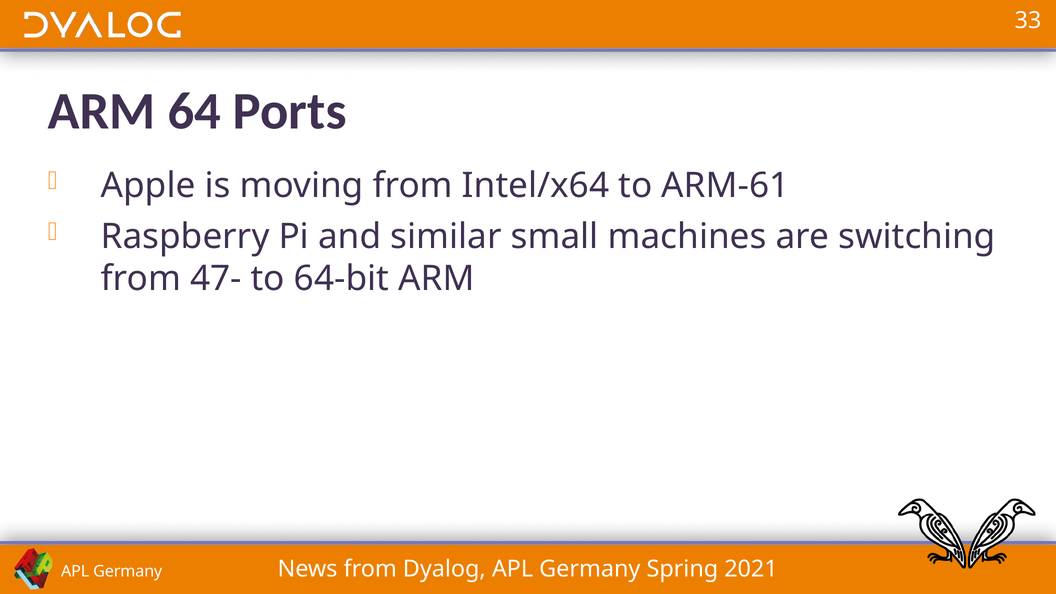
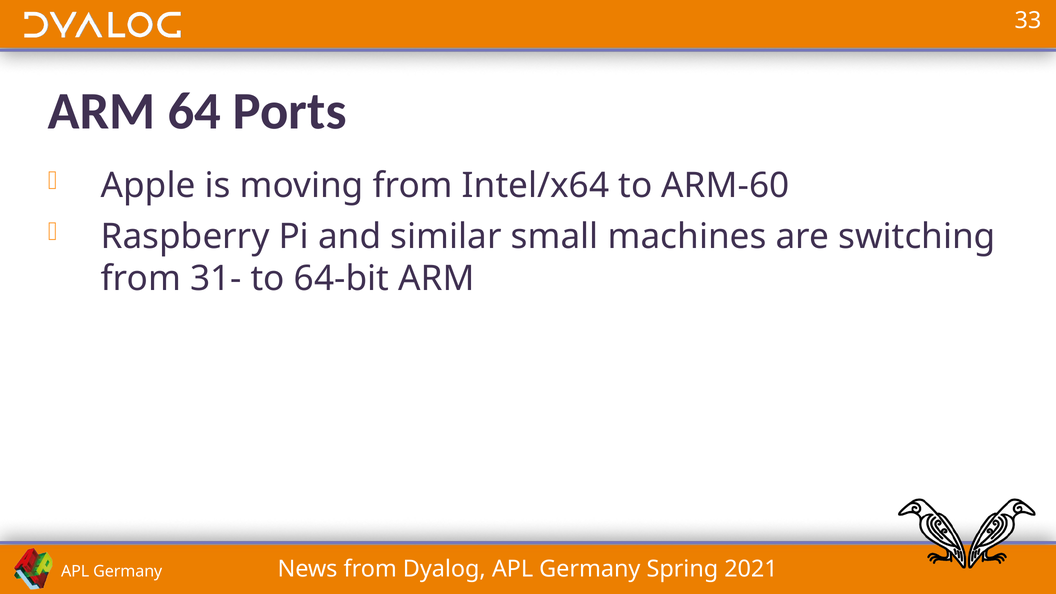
ARM-61: ARM-61 -> ARM-60 (725, 186)
47-: 47- -> 31- (216, 279)
